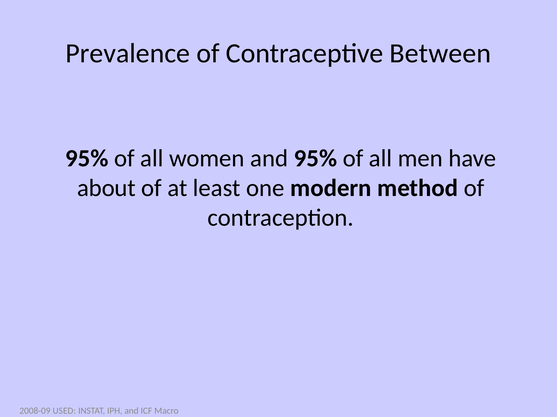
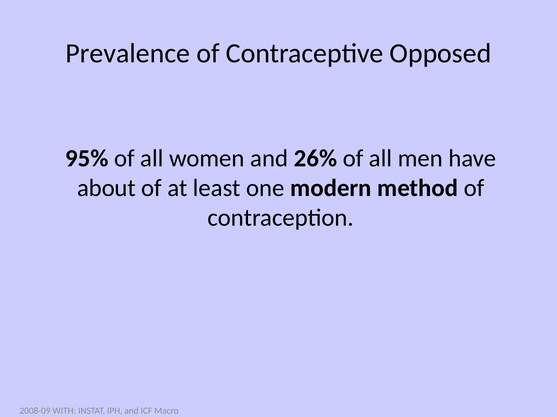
Between: Between -> Opposed (440, 53)
and 95%: 95% -> 26% (316, 159)
USED: USED -> WITH (64, 411)
